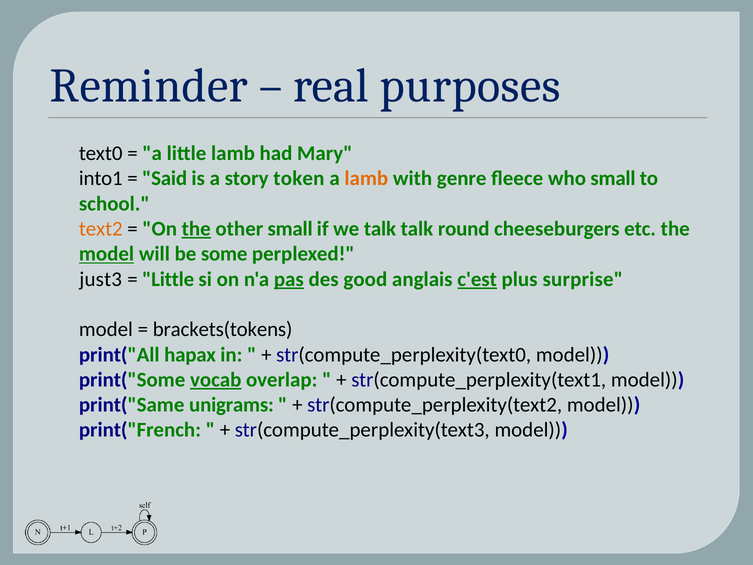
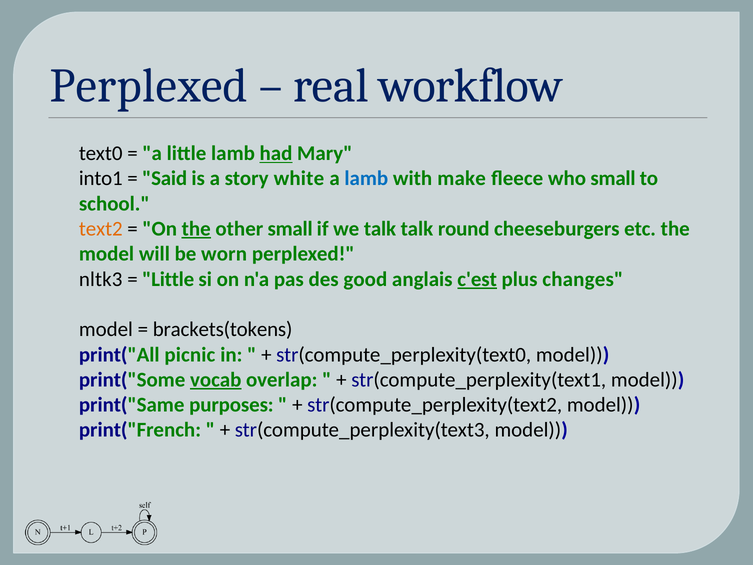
Reminder: Reminder -> Perplexed (149, 86)
purposes: purposes -> workflow (471, 86)
had underline: none -> present (276, 153)
token: token -> white (299, 178)
lamb colour: orange -> blue (366, 178)
genre: genre -> make (462, 178)
model underline: present -> none (107, 254)
some: some -> worn (224, 254)
just3: just3 -> nltk3 (101, 279)
pas underline: present -> none (289, 279)
surprise: surprise -> changes (583, 279)
hapax: hapax -> picnic (190, 354)
unigrams: unigrams -> purposes (231, 405)
